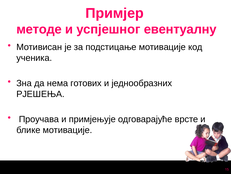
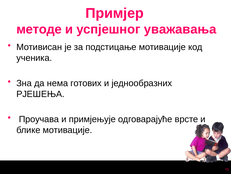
евентуалну: евентуалну -> уважавања (180, 29)
